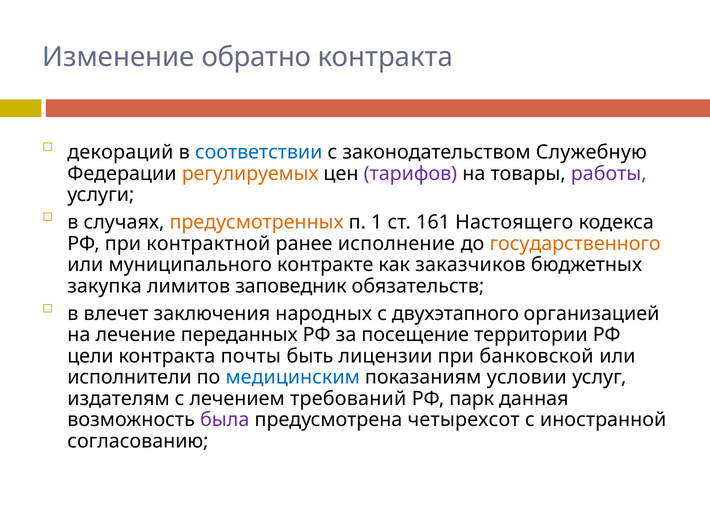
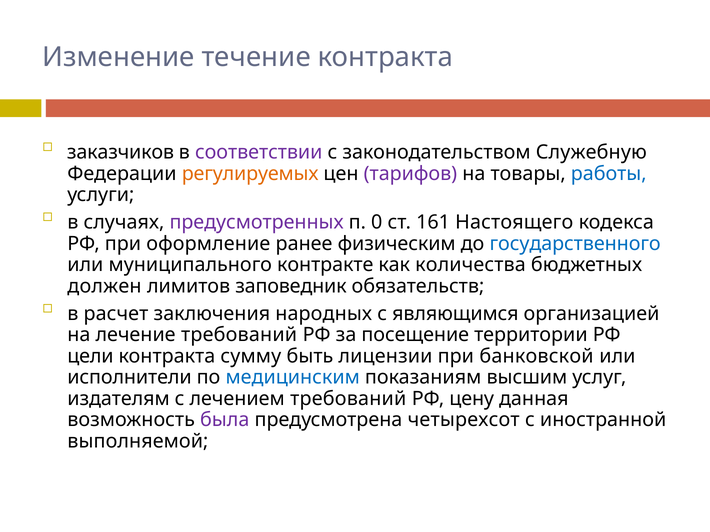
обратно: обратно -> течение (256, 57)
декораций: декораций -> заказчиков (121, 152)
соответствии colour: blue -> purple (259, 152)
работы colour: purple -> blue (609, 174)
предусмотренных colour: orange -> purple (257, 222)
1: 1 -> 0 (377, 222)
контрактной: контрактной -> оформление (208, 244)
исполнение: исполнение -> физическим (397, 244)
государственного colour: orange -> blue (575, 244)
заказчиков: заказчиков -> количества (470, 265)
закупка: закупка -> должен (104, 286)
влечет: влечет -> расчет (116, 314)
двухэтапного: двухэтапного -> являющимся (455, 314)
лечение переданных: переданных -> требований (239, 335)
почты: почты -> сумму (251, 356)
условии: условии -> высшим (527, 378)
парк: парк -> цену (472, 399)
согласованию: согласованию -> выполняемой (138, 442)
